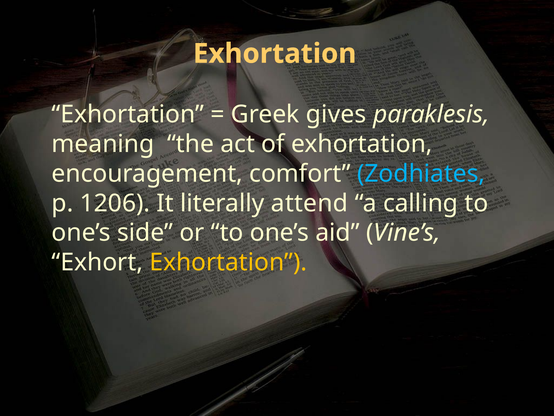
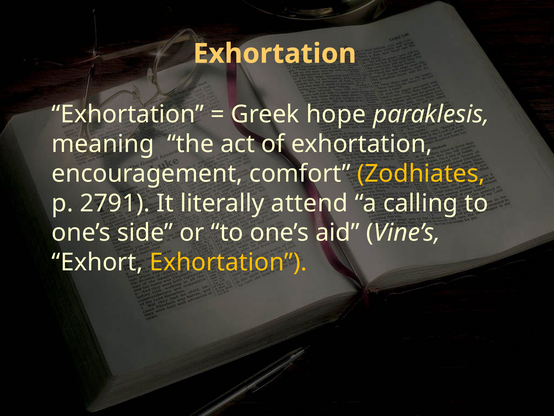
gives: gives -> hope (336, 114)
Zodhiates colour: light blue -> yellow (421, 173)
1206: 1206 -> 2791 (115, 203)
